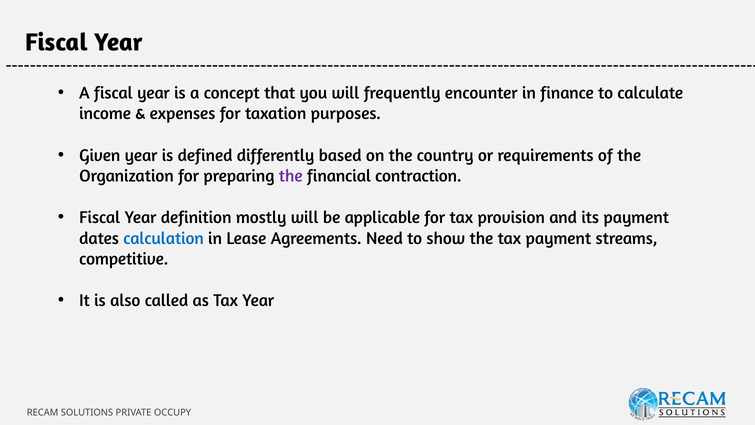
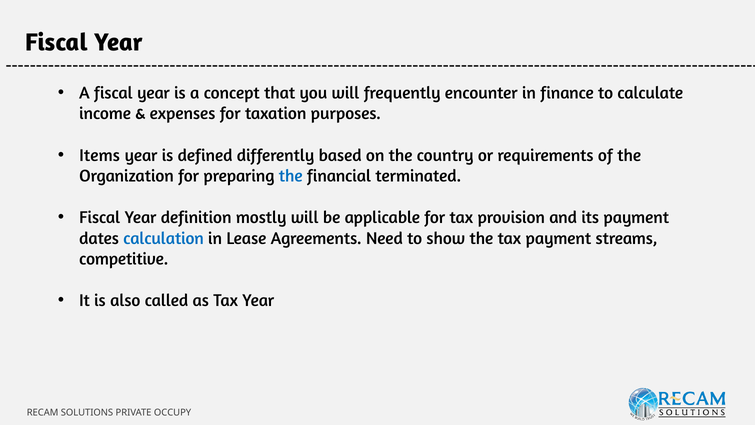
Given: Given -> Items (100, 155)
the colour: purple -> blue (291, 176)
contraction: contraction -> terminated (418, 176)
